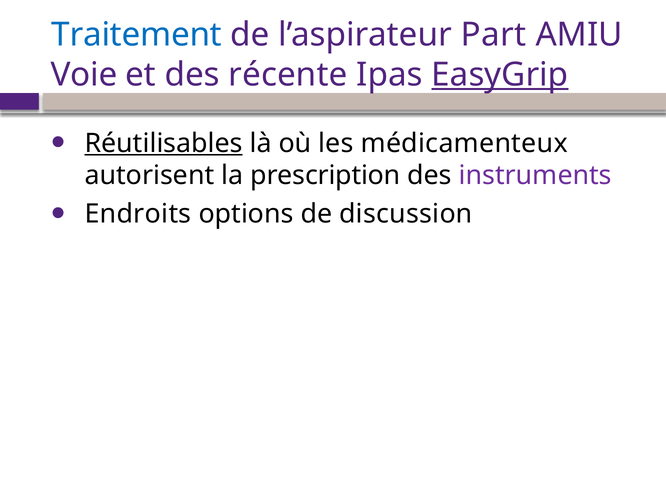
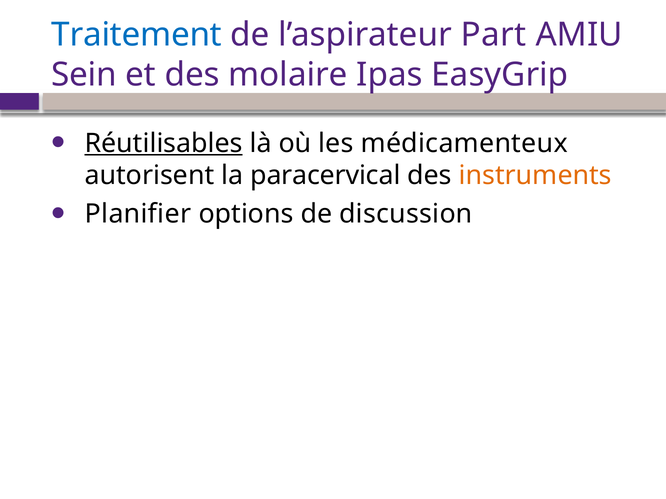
Voie: Voie -> Sein (84, 75)
récente: récente -> molaire (288, 75)
EasyGrip underline: present -> none (500, 75)
prescription: prescription -> paracervical (325, 176)
instruments colour: purple -> orange (535, 176)
Endroits: Endroits -> Planifier (138, 214)
